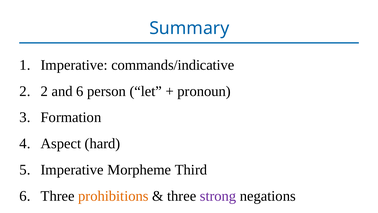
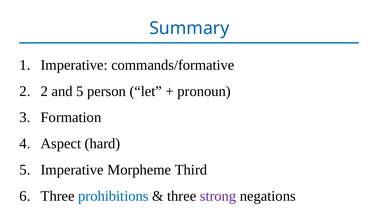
commands/indicative: commands/indicative -> commands/formative (173, 65)
and 6: 6 -> 5 (80, 91)
prohibitions colour: orange -> blue (113, 196)
